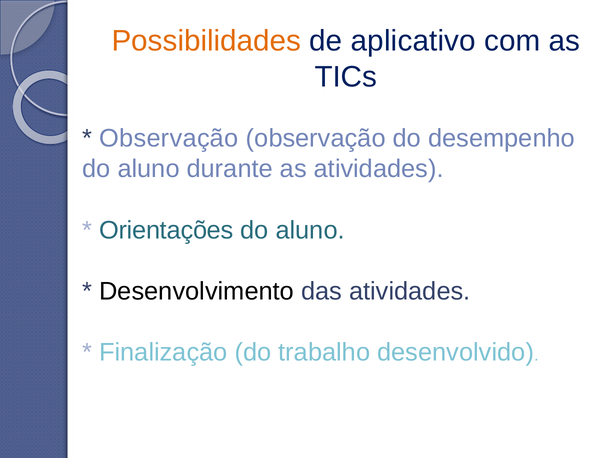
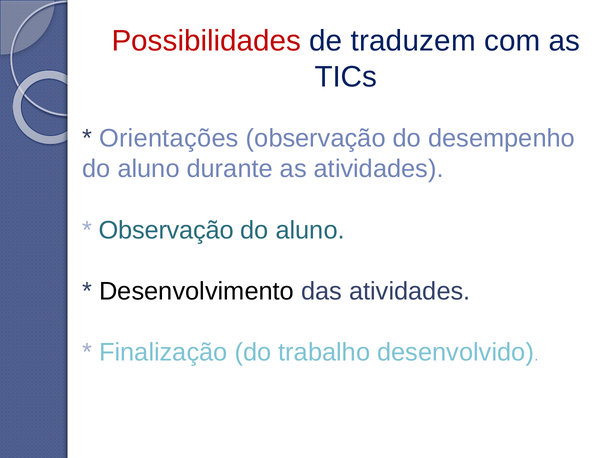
Possibilidades colour: orange -> red (206, 41)
aplicativo: aplicativo -> traduzem (413, 41)
Observação: Observação -> Orientações (169, 138)
Orientações: Orientações -> Observação (166, 230)
